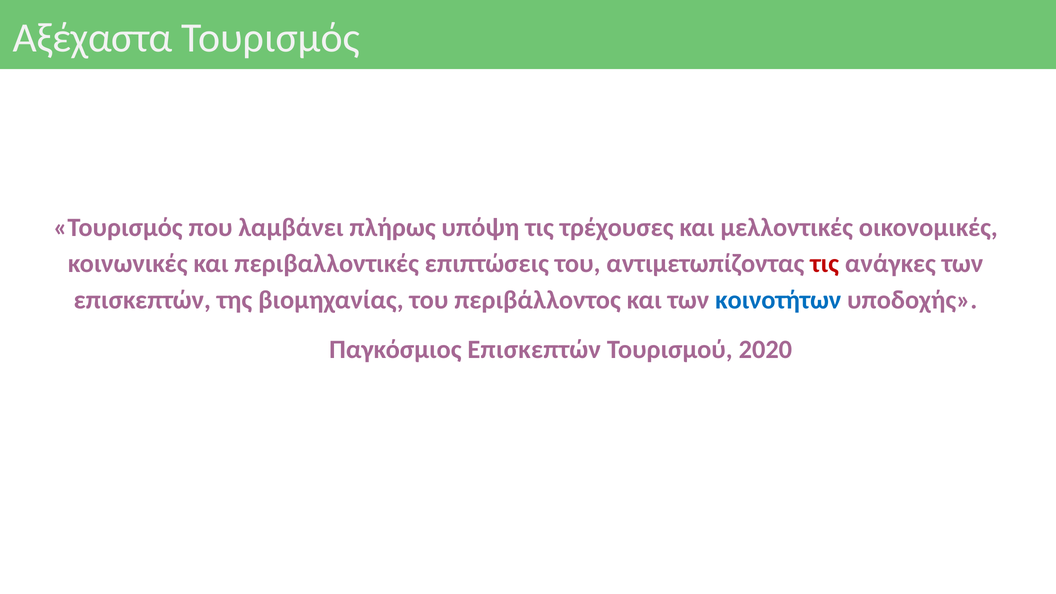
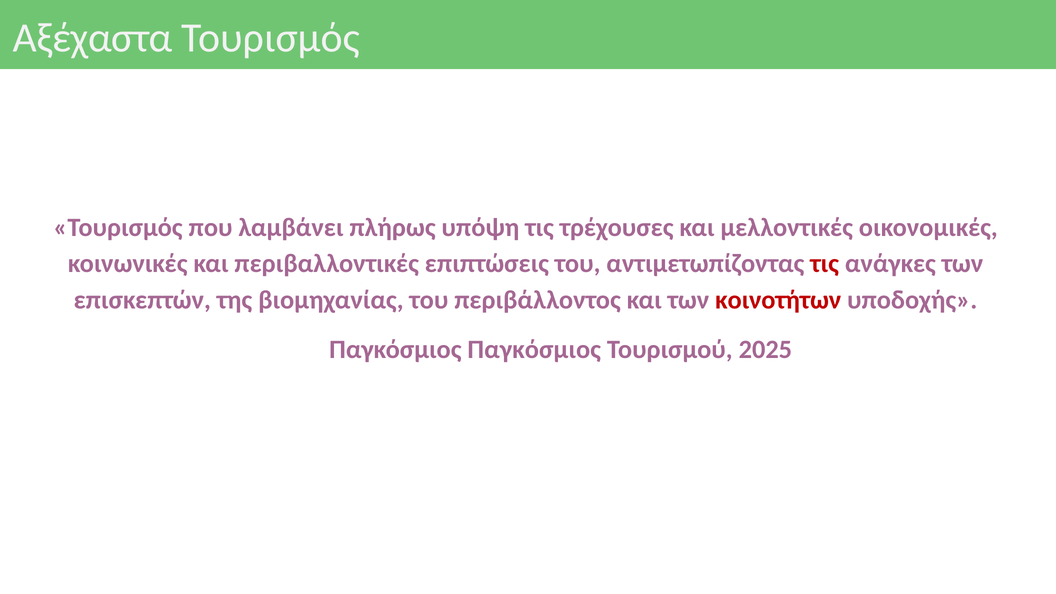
κοινοτήτων colour: blue -> red (778, 300)
Παγκόσμιος Επισκεπτών: Επισκεπτών -> Παγκόσμιος (534, 350)
2020: 2020 -> 2025 (765, 350)
